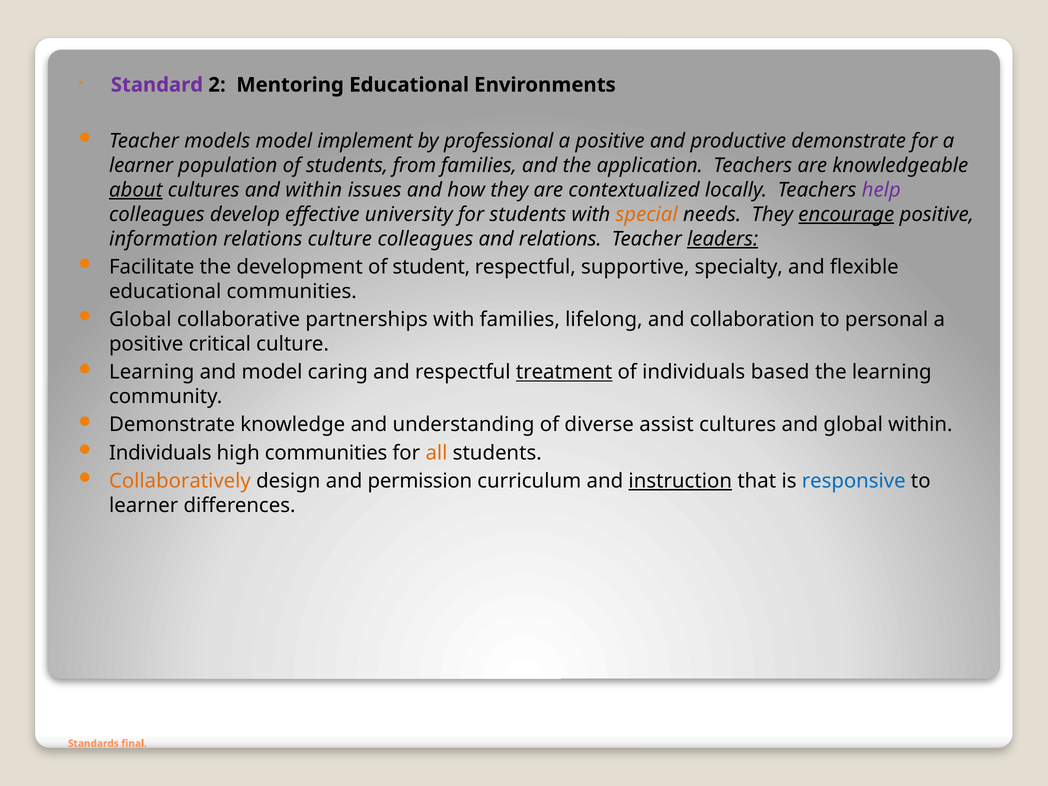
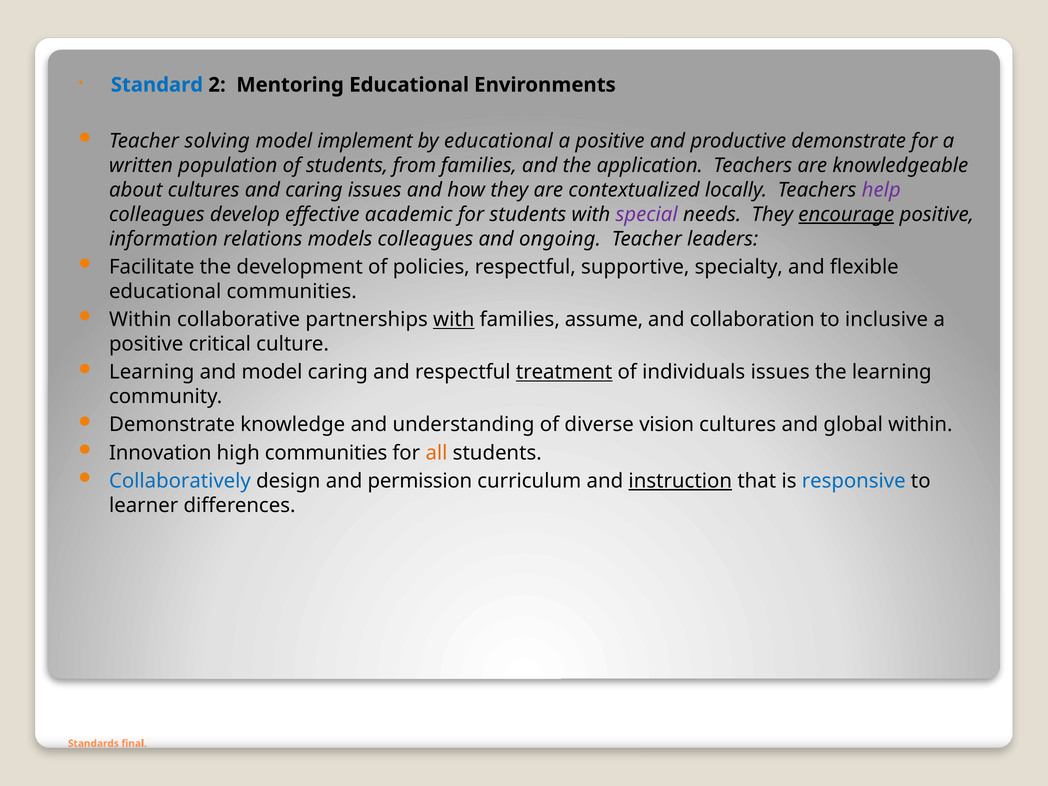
Standard colour: purple -> blue (157, 85)
models: models -> solving (217, 141)
by professional: professional -> educational (498, 141)
learner: learner -> written (141, 166)
about underline: present -> none (136, 190)
and within: within -> caring (314, 190)
university: university -> academic (409, 215)
special colour: orange -> purple (647, 215)
relations culture: culture -> models (340, 239)
and relations: relations -> ongoing (560, 239)
leaders underline: present -> none (723, 239)
student: student -> policies (431, 267)
Global: Global -> Within (140, 320)
with underline: none -> present (454, 320)
lifelong: lifelong -> assume (604, 320)
personal: personal -> inclusive (887, 320)
individuals based: based -> issues (780, 372)
assist: assist -> vision (667, 425)
Individuals: Individuals -> Innovation (160, 453)
Collaboratively colour: orange -> blue (180, 481)
